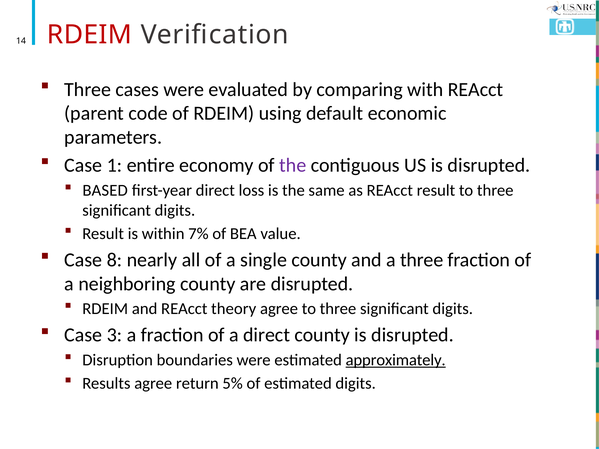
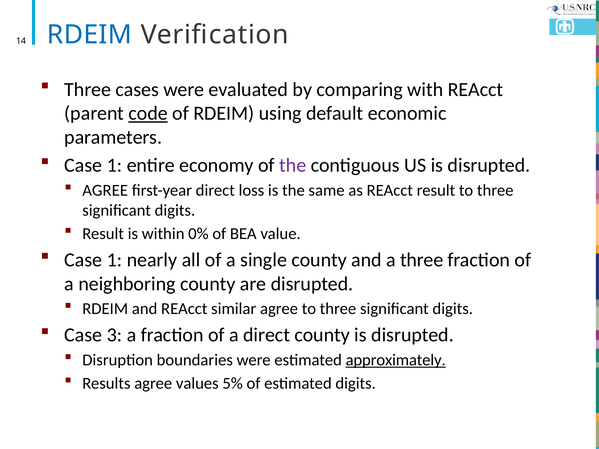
RDEIM colour: red -> blue (89, 35)
code underline: none -> present (148, 113)
BASED: BASED -> AGREE (105, 190)
7%: 7% -> 0% (198, 234)
8: 8 -> 1 (114, 260)
theory: theory -> similar (234, 309)
return: return -> values (197, 384)
